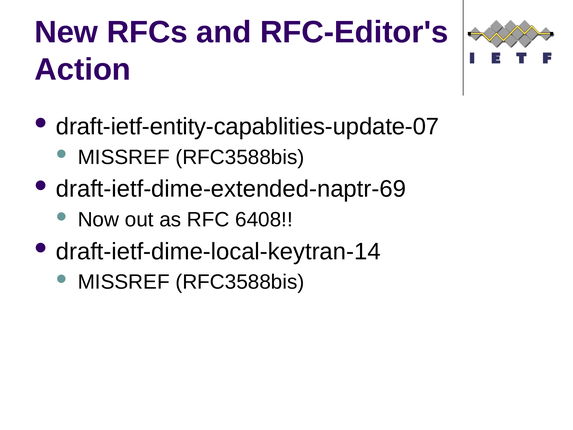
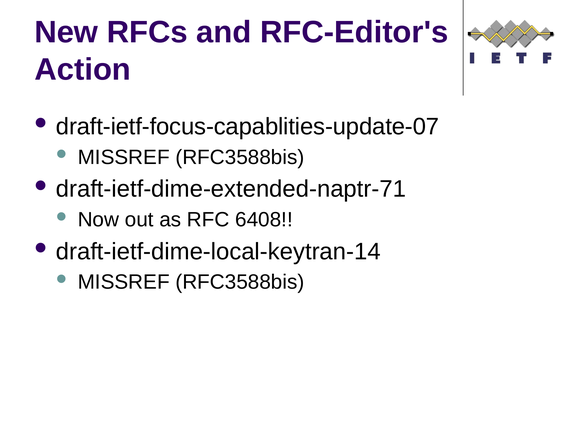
draft-ietf-entity-capablities-update-07: draft-ietf-entity-capablities-update-07 -> draft-ietf-focus-capablities-update-07 (248, 127)
draft-ietf-dime-extended-naptr-69: draft-ietf-dime-extended-naptr-69 -> draft-ietf-dime-extended-naptr-71 (231, 189)
